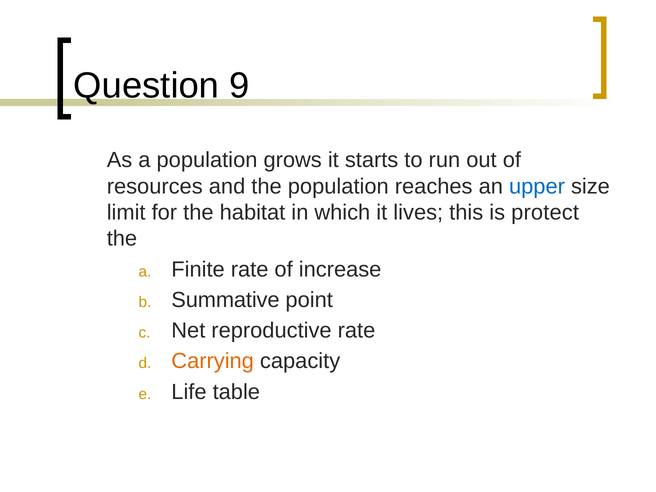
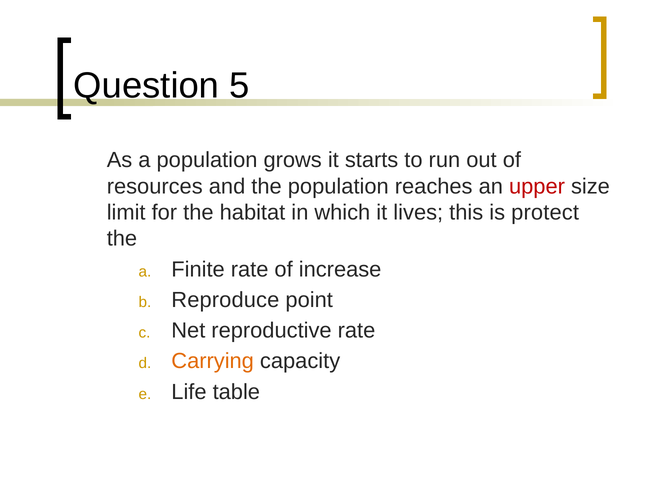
9: 9 -> 5 (239, 86)
upper colour: blue -> red (537, 186)
Summative: Summative -> Reproduce (225, 300)
